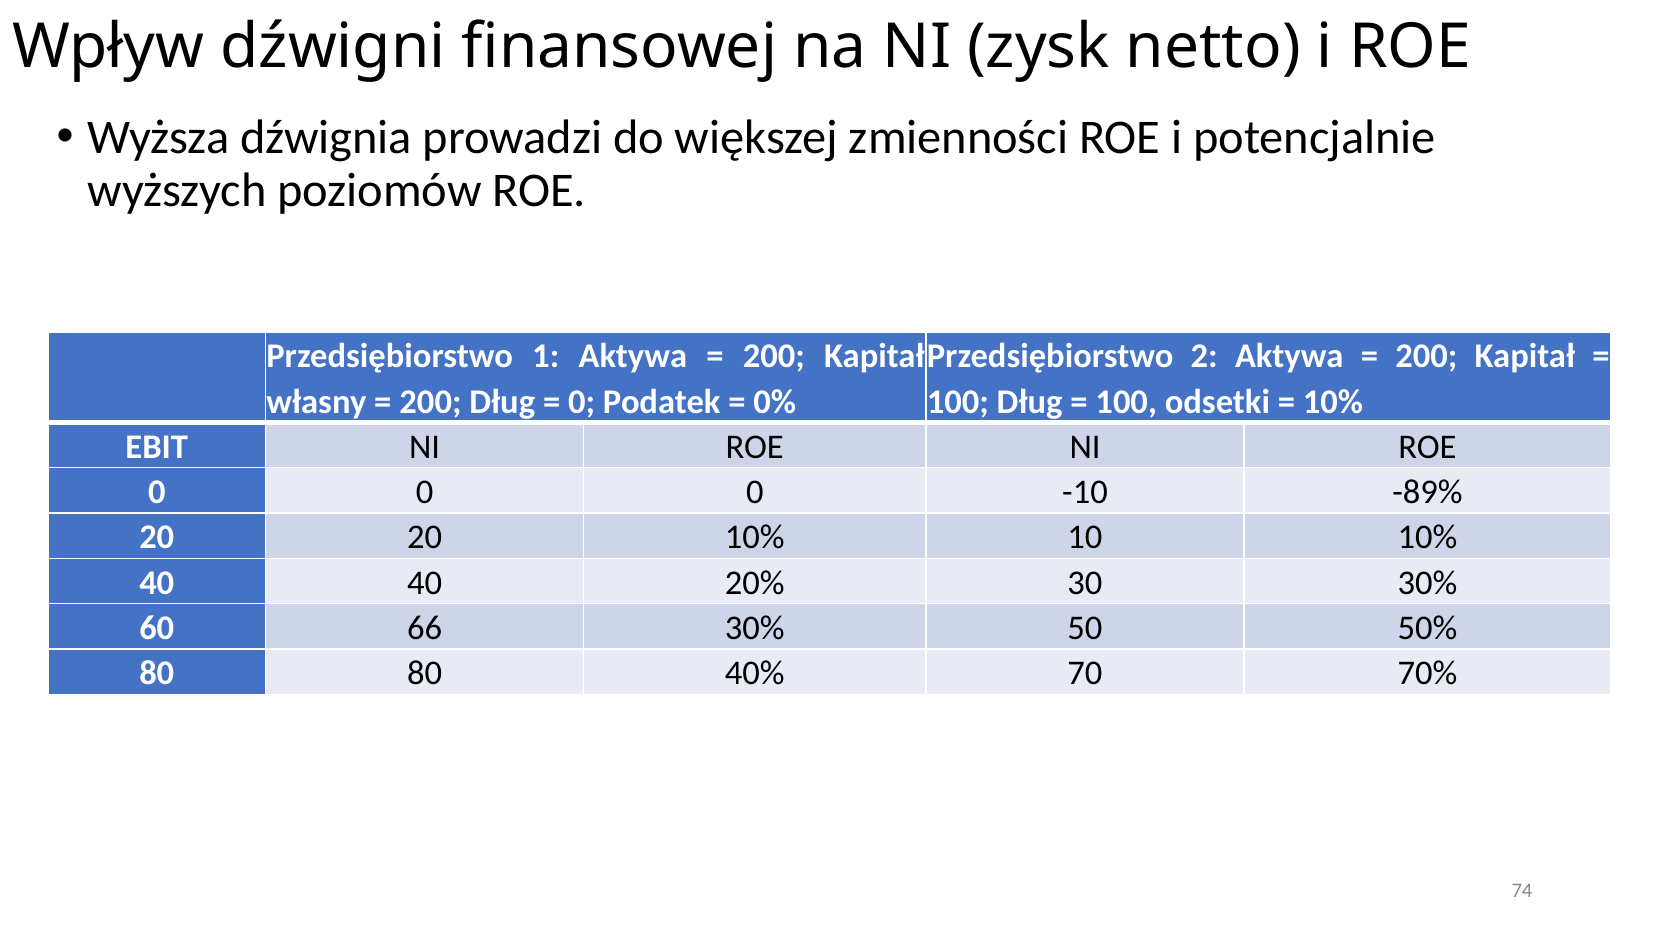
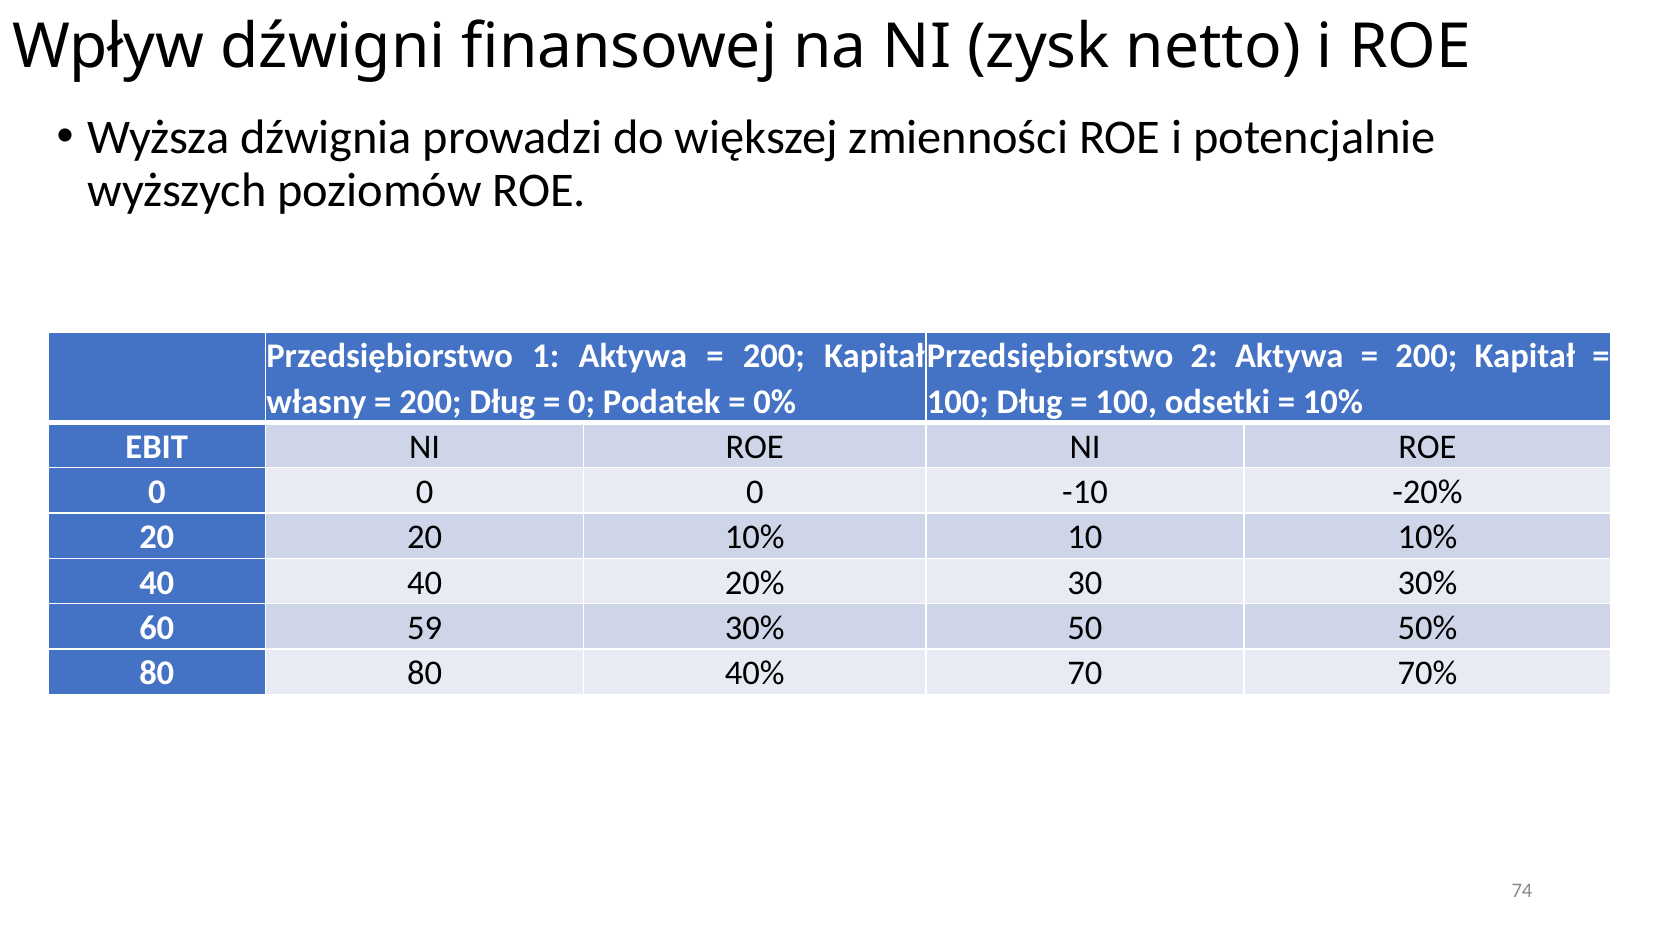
-89%: -89% -> -20% (1428, 492)
66: 66 -> 59 (425, 628)
